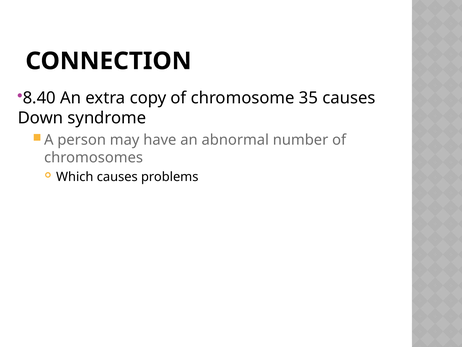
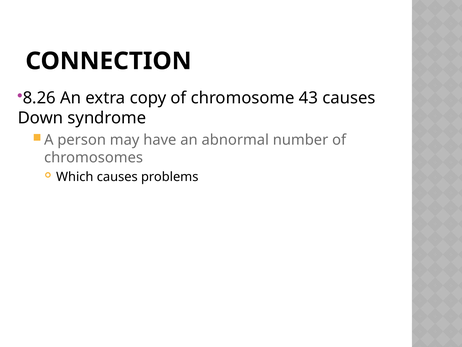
8.40: 8.40 -> 8.26 (39, 98)
35: 35 -> 43 (308, 98)
